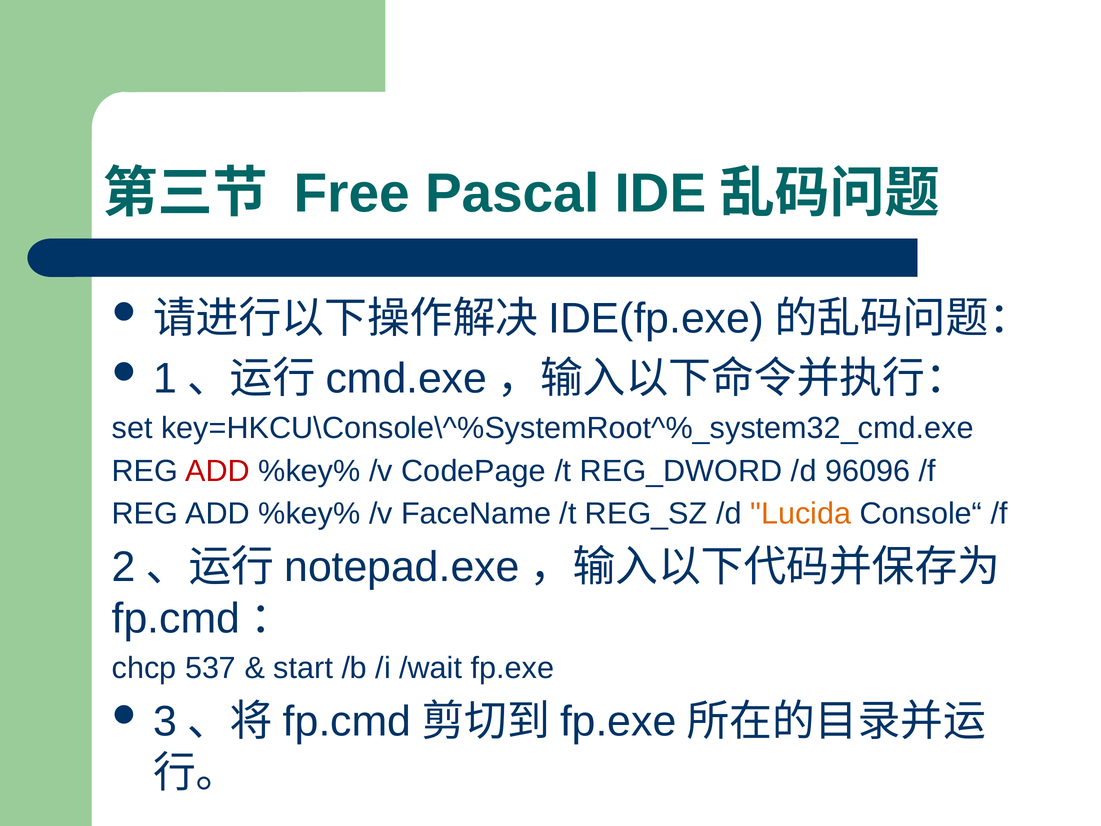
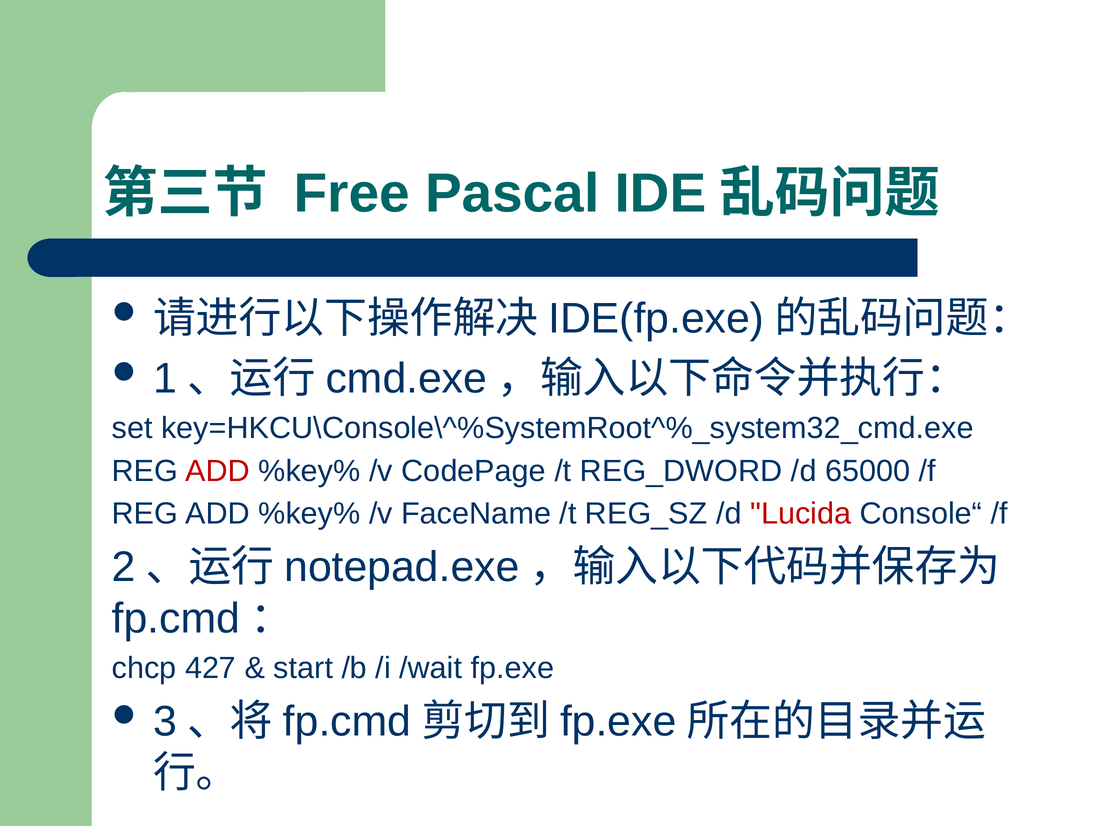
96096: 96096 -> 65000 (868, 471)
Lucida colour: orange -> red (801, 514)
537: 537 -> 427 (211, 668)
